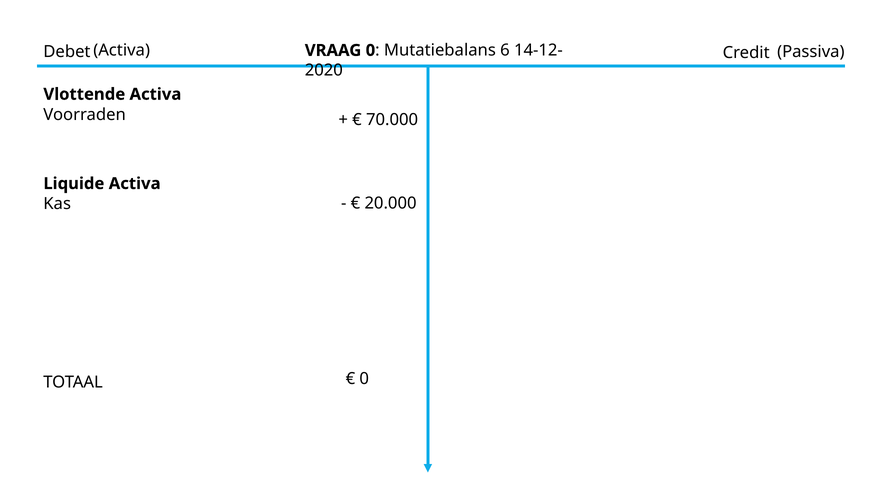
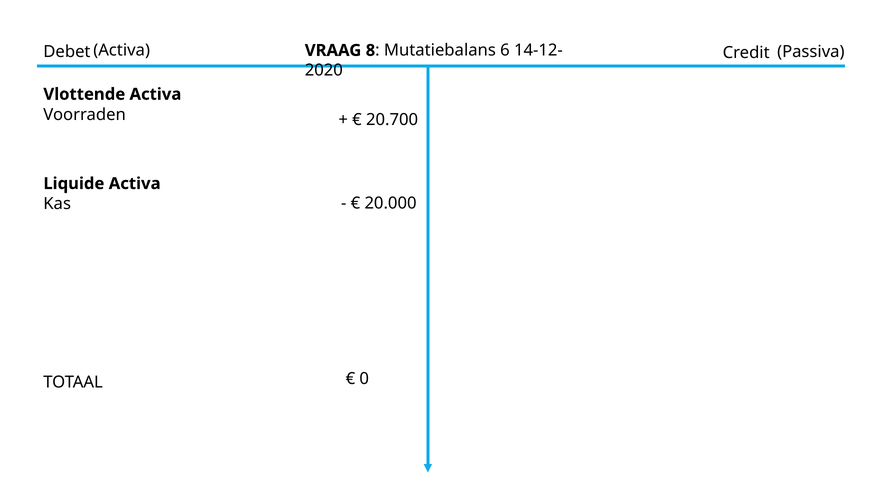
VRAAG 0: 0 -> 8 (370, 50)
70.000: 70.000 -> 20.700 (392, 120)
